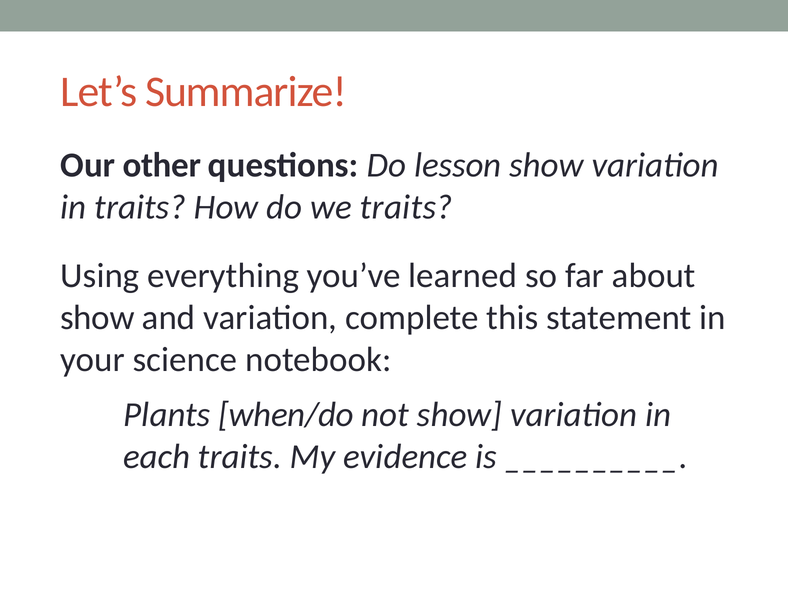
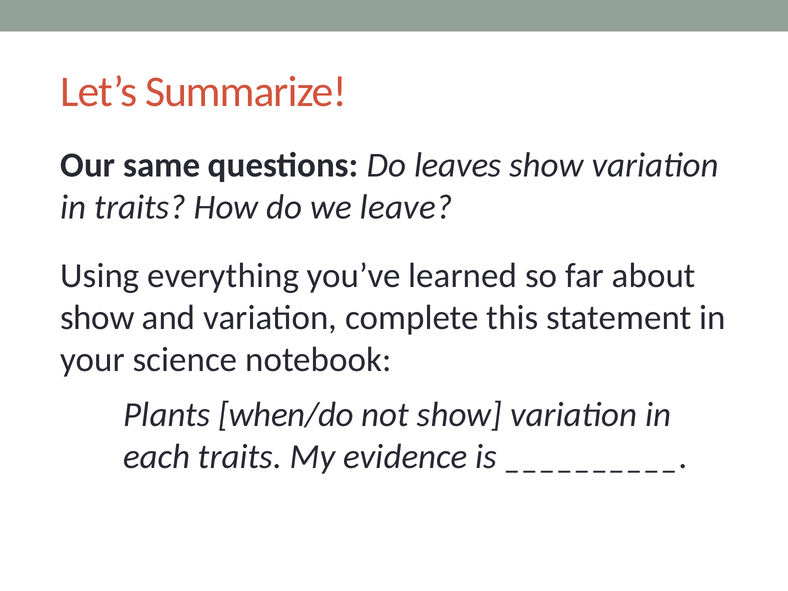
other: other -> same (162, 165)
lesson: lesson -> leaves (458, 165)
we traits: traits -> leave (406, 207)
